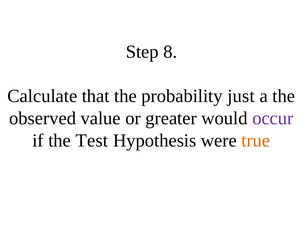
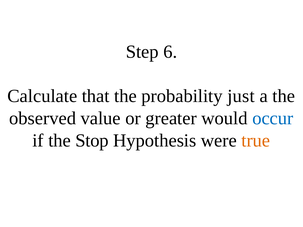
8: 8 -> 6 (170, 52)
occur colour: purple -> blue (273, 118)
Test: Test -> Stop (92, 141)
